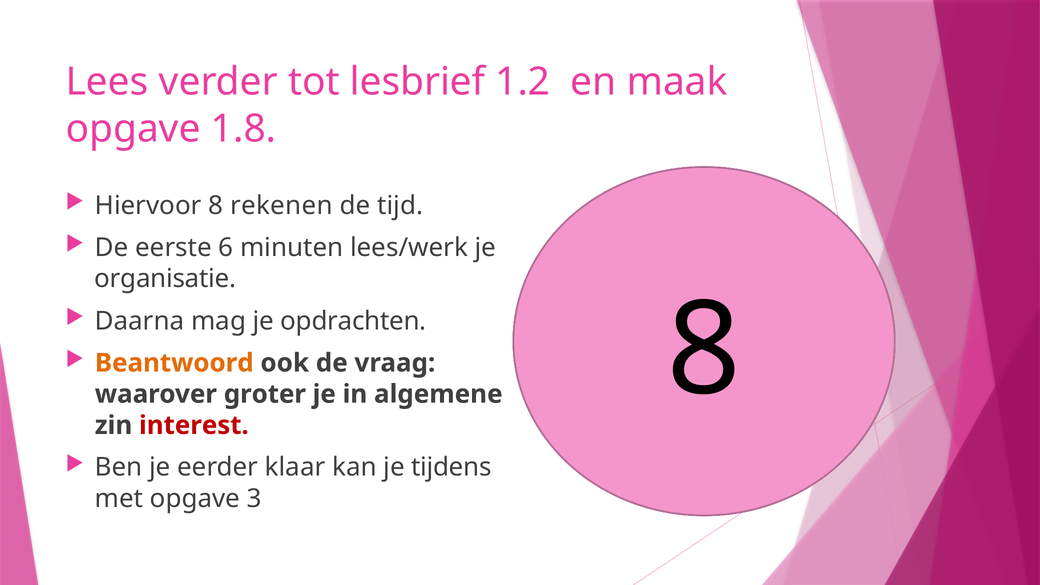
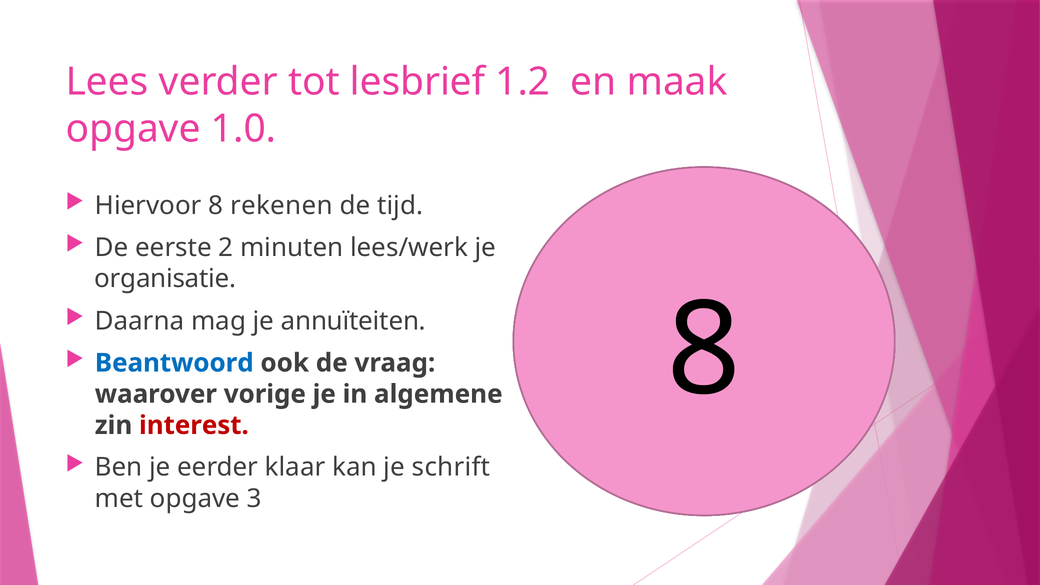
1.8: 1.8 -> 1.0 (244, 129)
6: 6 -> 2 (226, 248)
opdrachten: opdrachten -> annuïteiten (353, 321)
Beantwoord colour: orange -> blue (174, 363)
groter: groter -> vorige (265, 394)
tijdens: tijdens -> schrift (451, 467)
